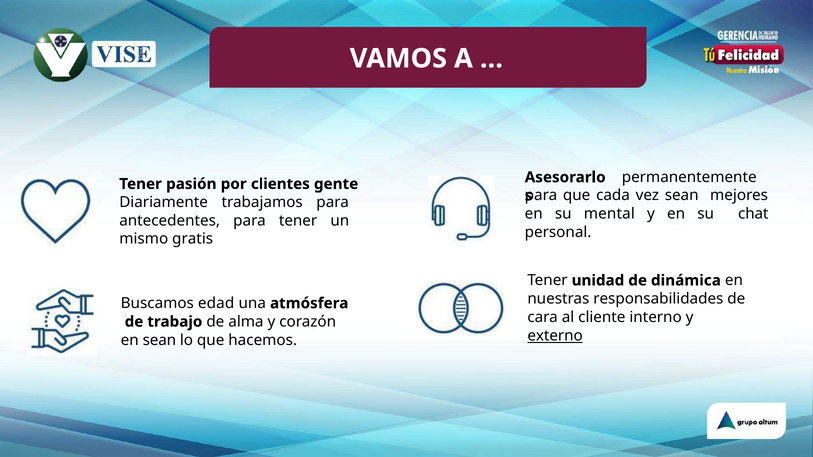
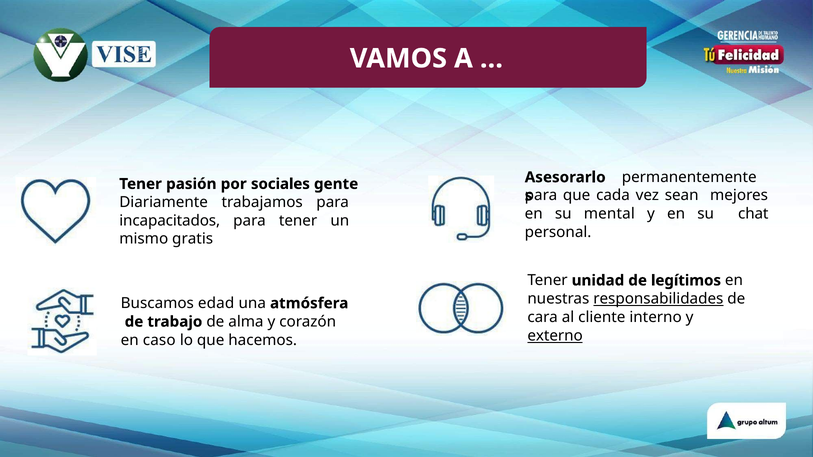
clientes: clientes -> sociales (280, 184)
antecedentes: antecedentes -> incapacitados (170, 221)
dinámica: dinámica -> legítimos (686, 281)
responsabilidades underline: none -> present (658, 299)
en sean: sean -> caso (159, 340)
